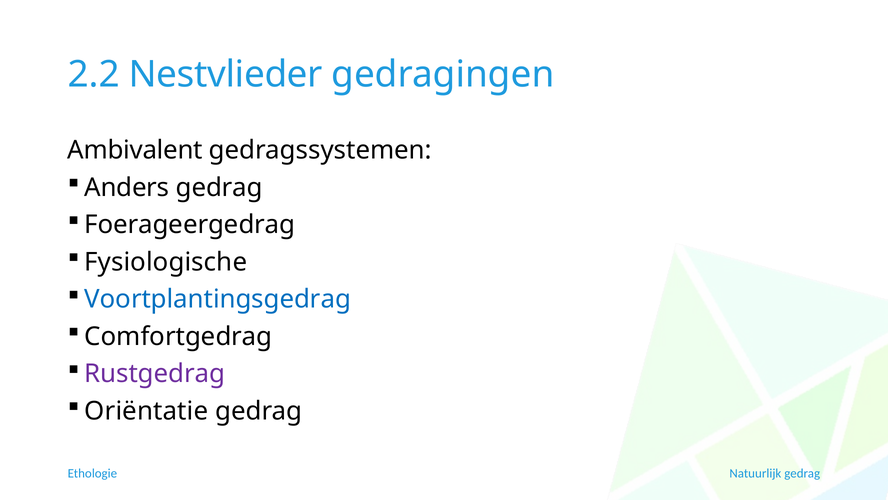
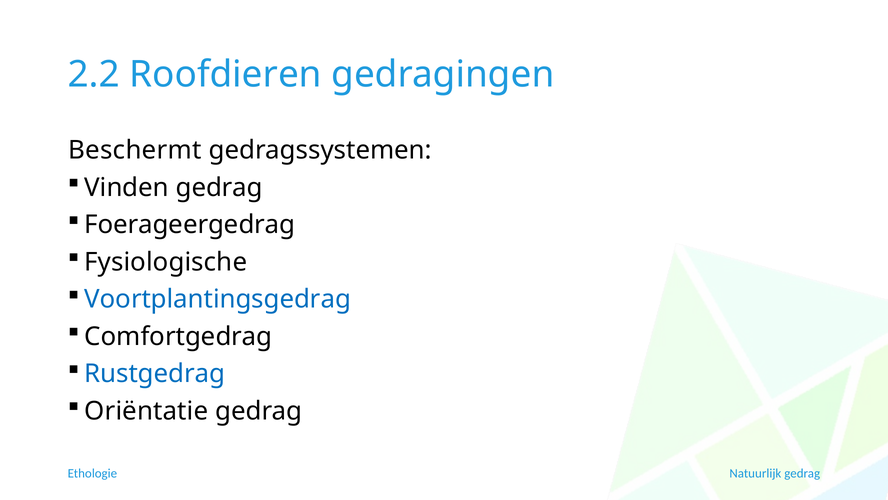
Nestvlieder: Nestvlieder -> Roofdieren (226, 75)
Ambivalent: Ambivalent -> Beschermt (135, 150)
Anders: Anders -> Vinden (127, 187)
Rustgedrag colour: purple -> blue (155, 374)
